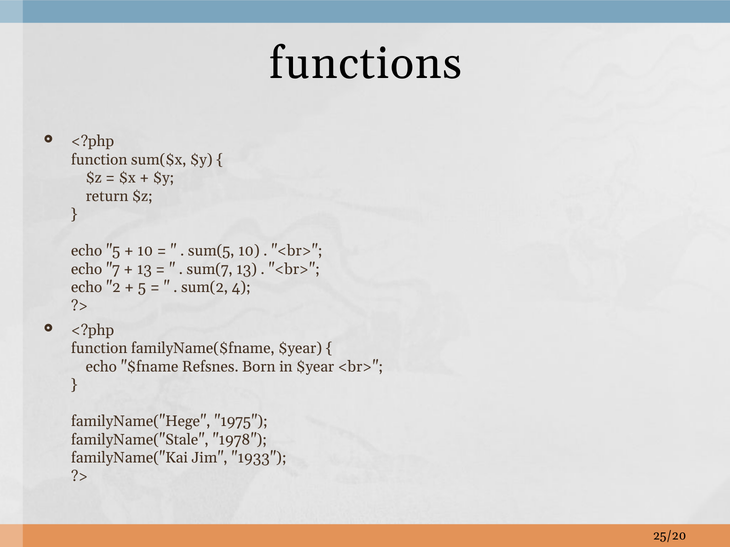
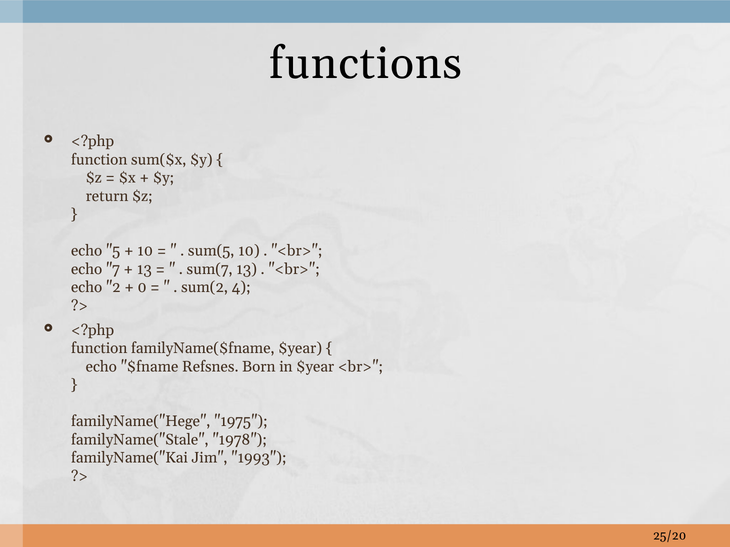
5: 5 -> 0 (142, 288)
1933: 1933 -> 1993 (259, 458)
